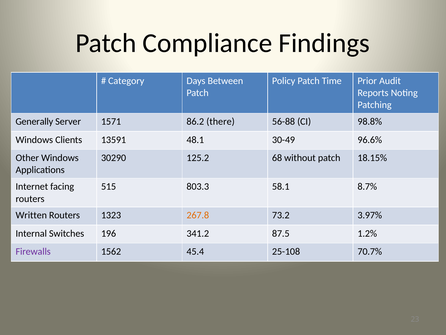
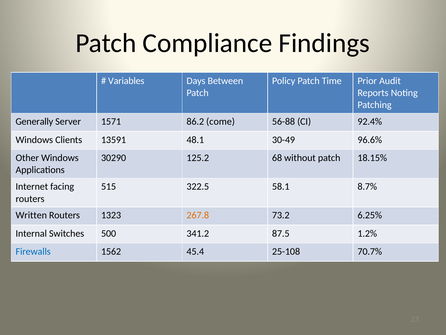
Category: Category -> Variables (126, 81)
there: there -> come (221, 121)
98.8%: 98.8% -> 92.4% (370, 121)
803.3: 803.3 -> 322.5 (198, 186)
3.97%: 3.97% -> 6.25% (370, 215)
196: 196 -> 500 (109, 233)
Firewalls colour: purple -> blue (33, 251)
